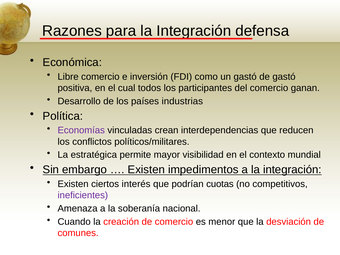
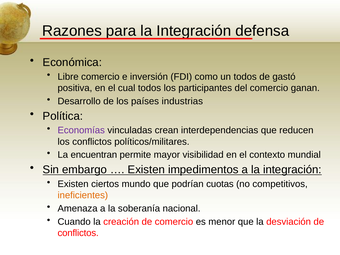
un gastó: gastó -> todos (245, 77)
estratégica: estratégica -> encuentran (94, 155)
interés: interés -> mundo (136, 184)
ineficientes colour: purple -> orange (83, 195)
comunes: comunes -> conflictos (78, 233)
